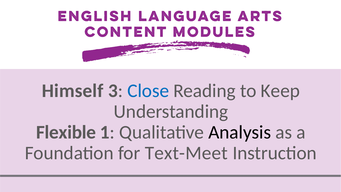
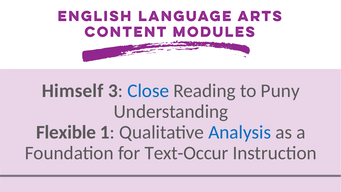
Keep: Keep -> Puny (280, 91)
Analysis colour: black -> blue (240, 132)
Text-Meet: Text-Meet -> Text-Occur (186, 153)
